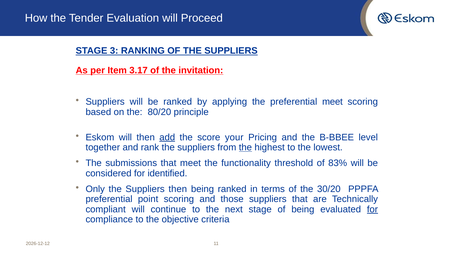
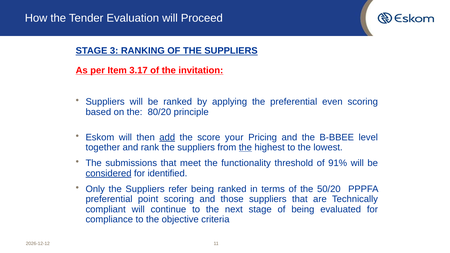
preferential meet: meet -> even (332, 102)
83%: 83% -> 91% (338, 163)
considered underline: none -> present (109, 173)
Suppliers then: then -> refer (178, 189)
30/20: 30/20 -> 50/20 (329, 189)
for underline: present -> none (372, 209)
